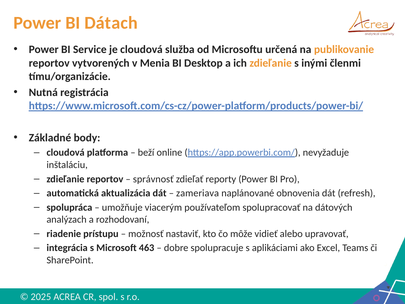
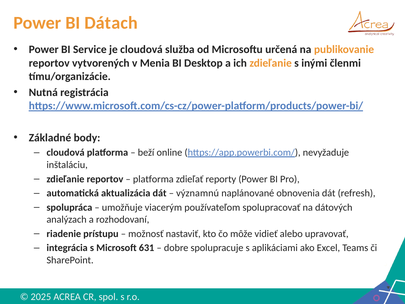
správnosť: správnosť -> platforma (153, 179)
zameriava: zameriava -> významnú (198, 193)
463: 463 -> 631 (147, 248)
